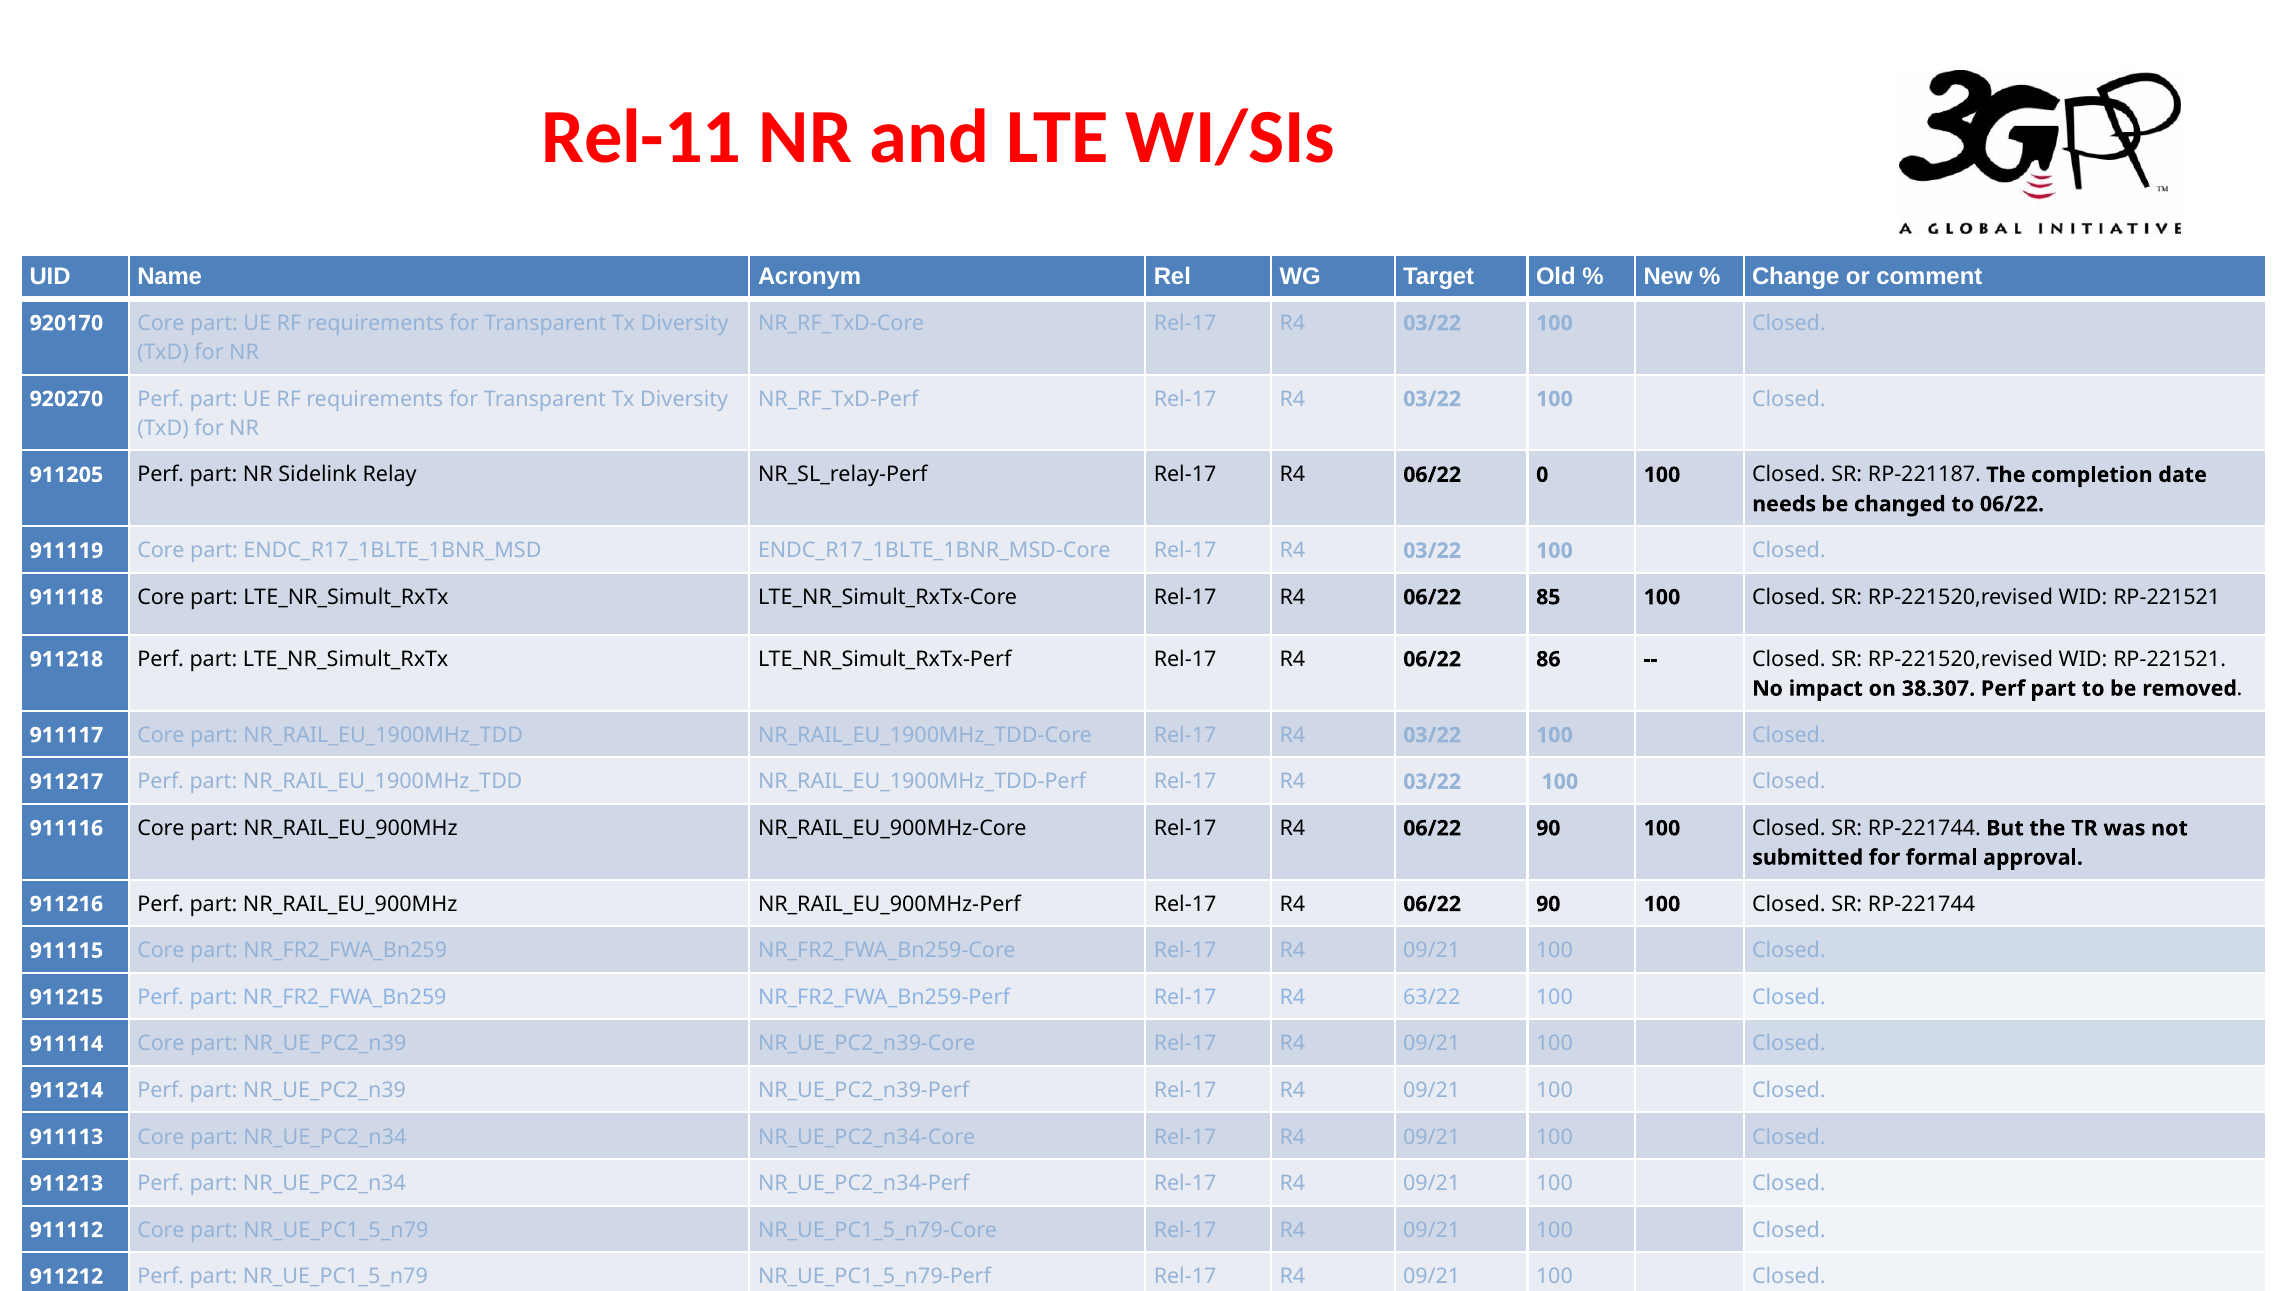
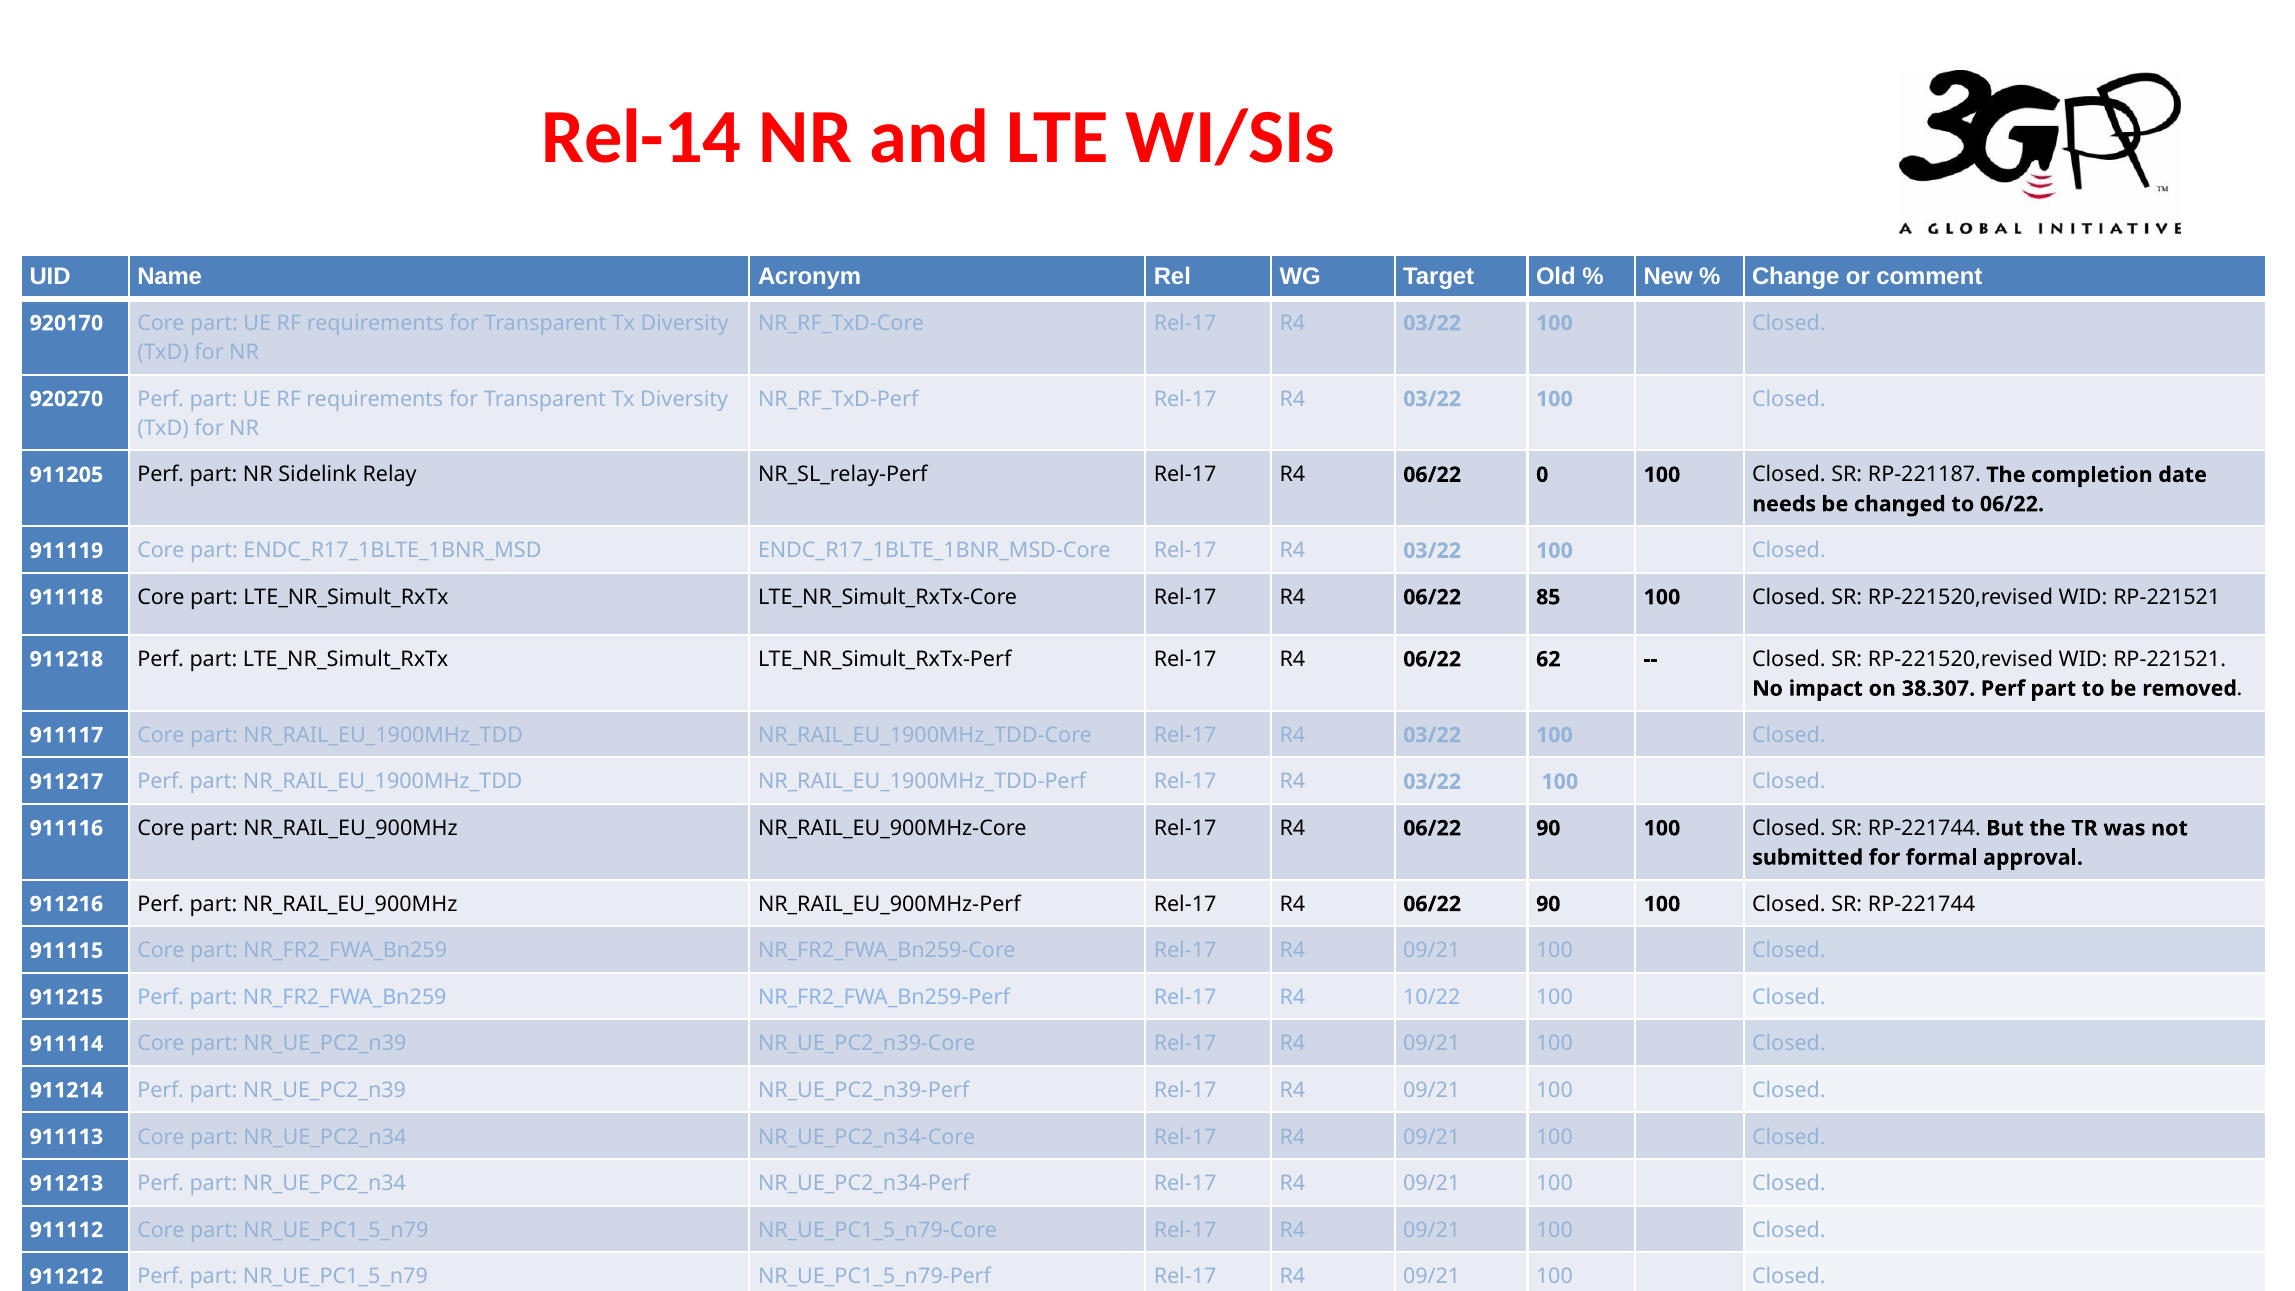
Rel-11: Rel-11 -> Rel-14 (641, 137)
86: 86 -> 62 (1548, 659)
63/22: 63/22 -> 10/22 (1432, 997)
